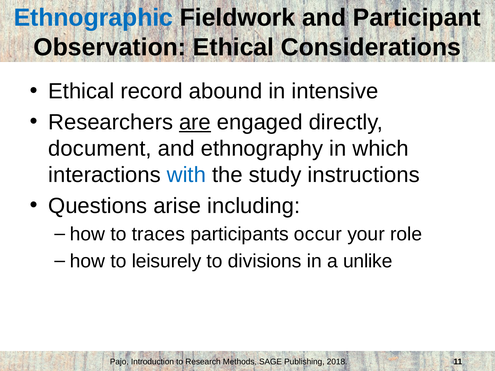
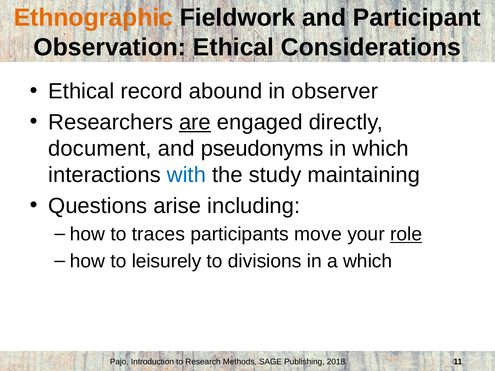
Ethnographic colour: blue -> orange (93, 18)
intensive: intensive -> observer (335, 91)
ethnography: ethnography -> pseudonyms (262, 149)
instructions: instructions -> maintaining (364, 175)
occur: occur -> move (318, 234)
role underline: none -> present (406, 234)
a unlike: unlike -> which (368, 261)
